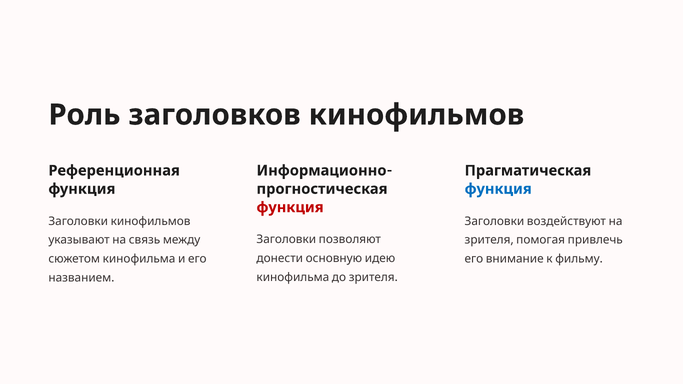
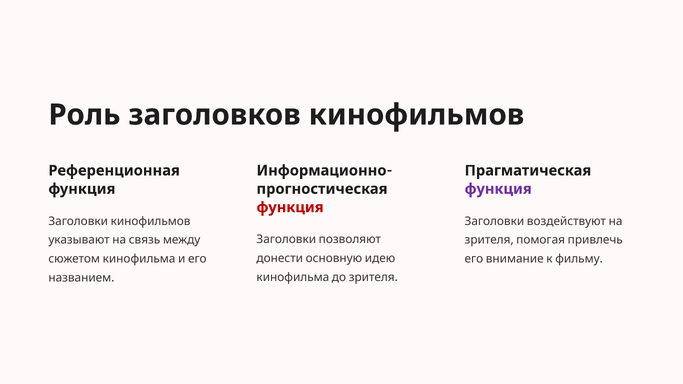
функция colour: blue -> purple (498, 189)
